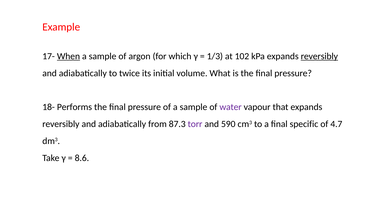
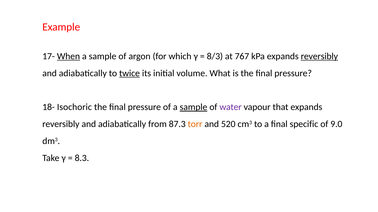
1/3: 1/3 -> 8/3 (215, 56)
102: 102 -> 767 (242, 56)
twice underline: none -> present (130, 73)
Performs: Performs -> Isochoric (74, 107)
sample underline: none -> present (193, 107)
torr colour: purple -> orange (195, 124)
590: 590 -> 520 (228, 124)
4.7: 4.7 -> 9.0 (336, 124)
8.6: 8.6 -> 8.3 (82, 158)
